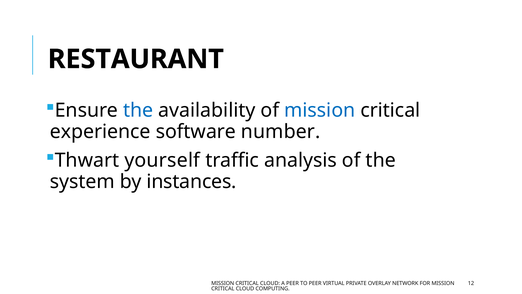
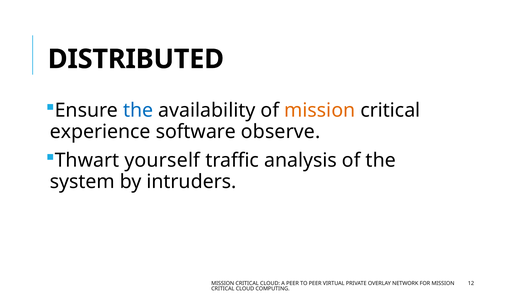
RESTAURANT: RESTAURANT -> DISTRIBUTED (136, 59)
mission colour: blue -> orange (320, 110)
number: number -> observe (281, 131)
instances: instances -> intruders (191, 181)
